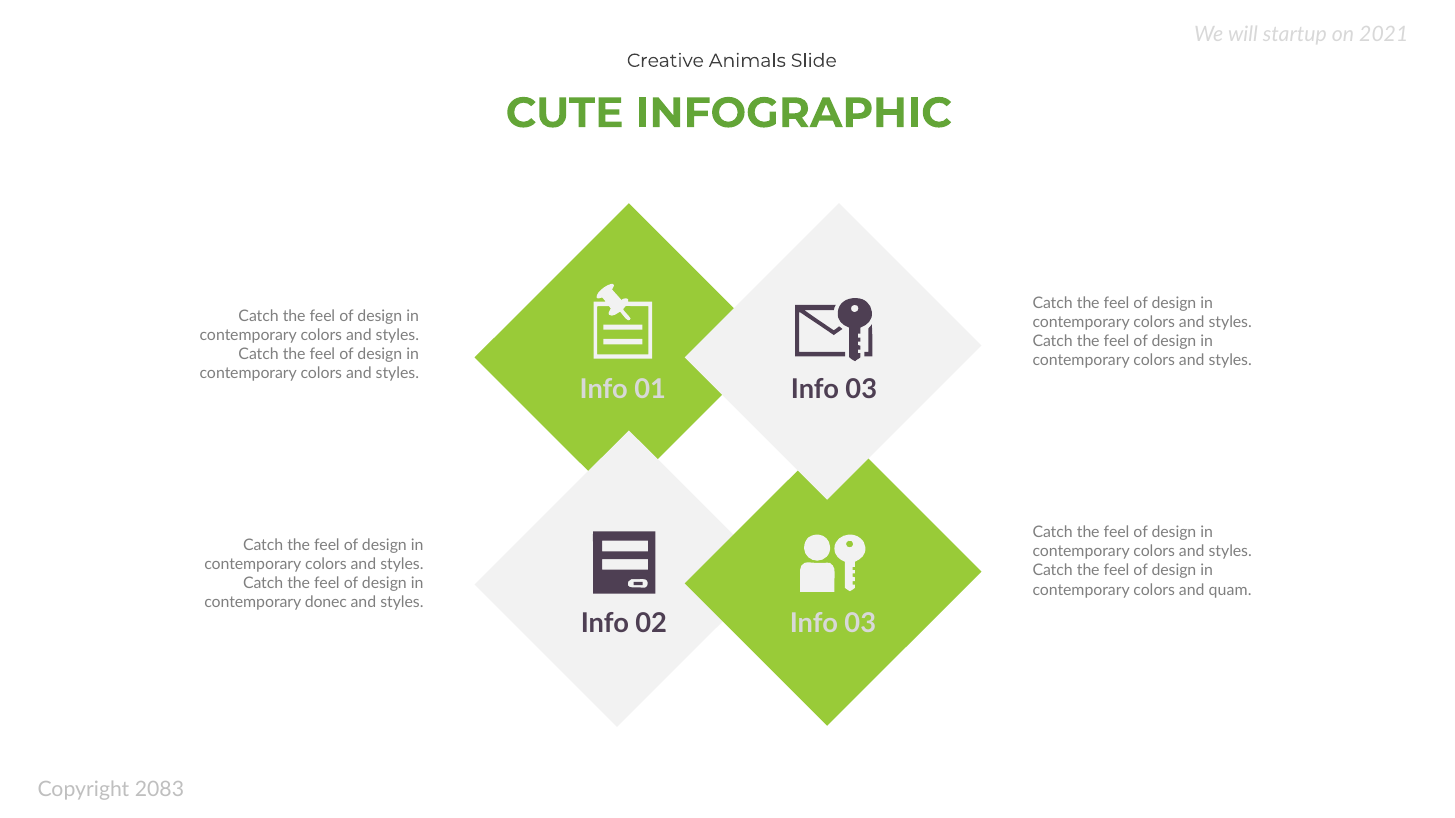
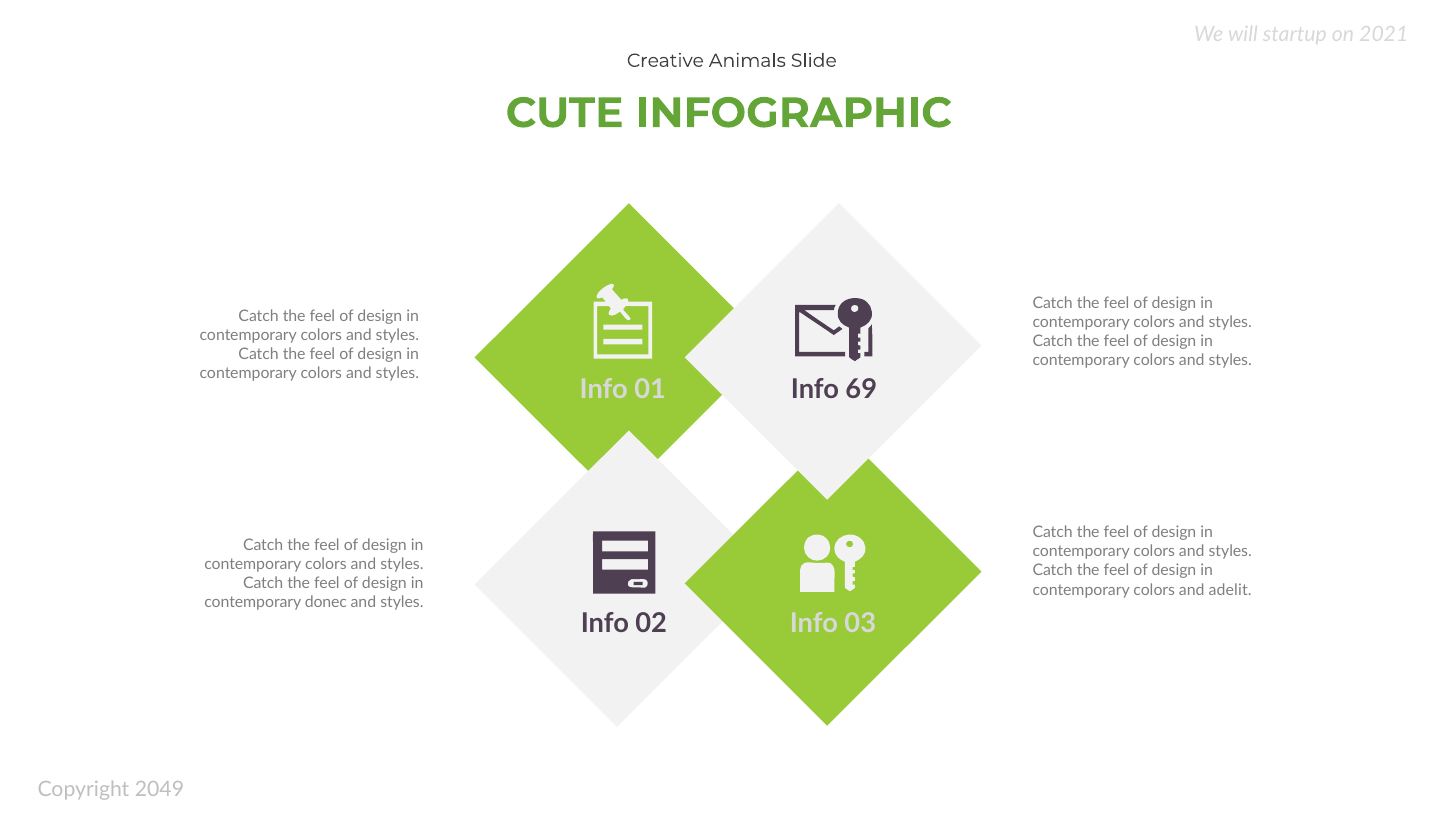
03: 03 -> 69 (861, 389)
quam: quam -> adelit (1230, 590)
2083: 2083 -> 2049 (159, 789)
